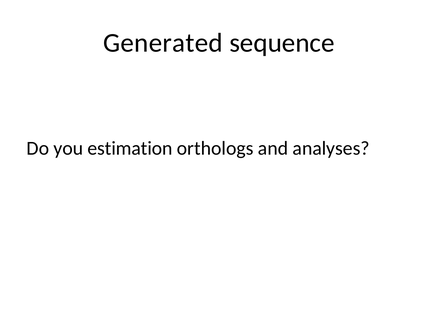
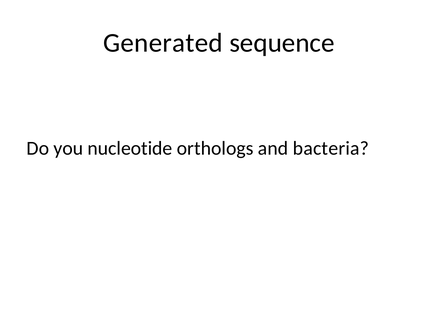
estimation: estimation -> nucleotide (130, 148)
analyses: analyses -> bacteria (331, 148)
